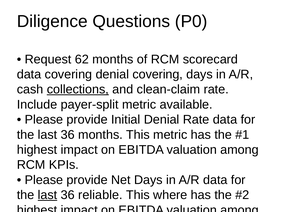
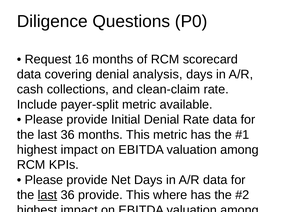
62: 62 -> 16 (82, 59)
denial covering: covering -> analysis (158, 74)
collections underline: present -> none (78, 89)
36 reliable: reliable -> provide (100, 195)
